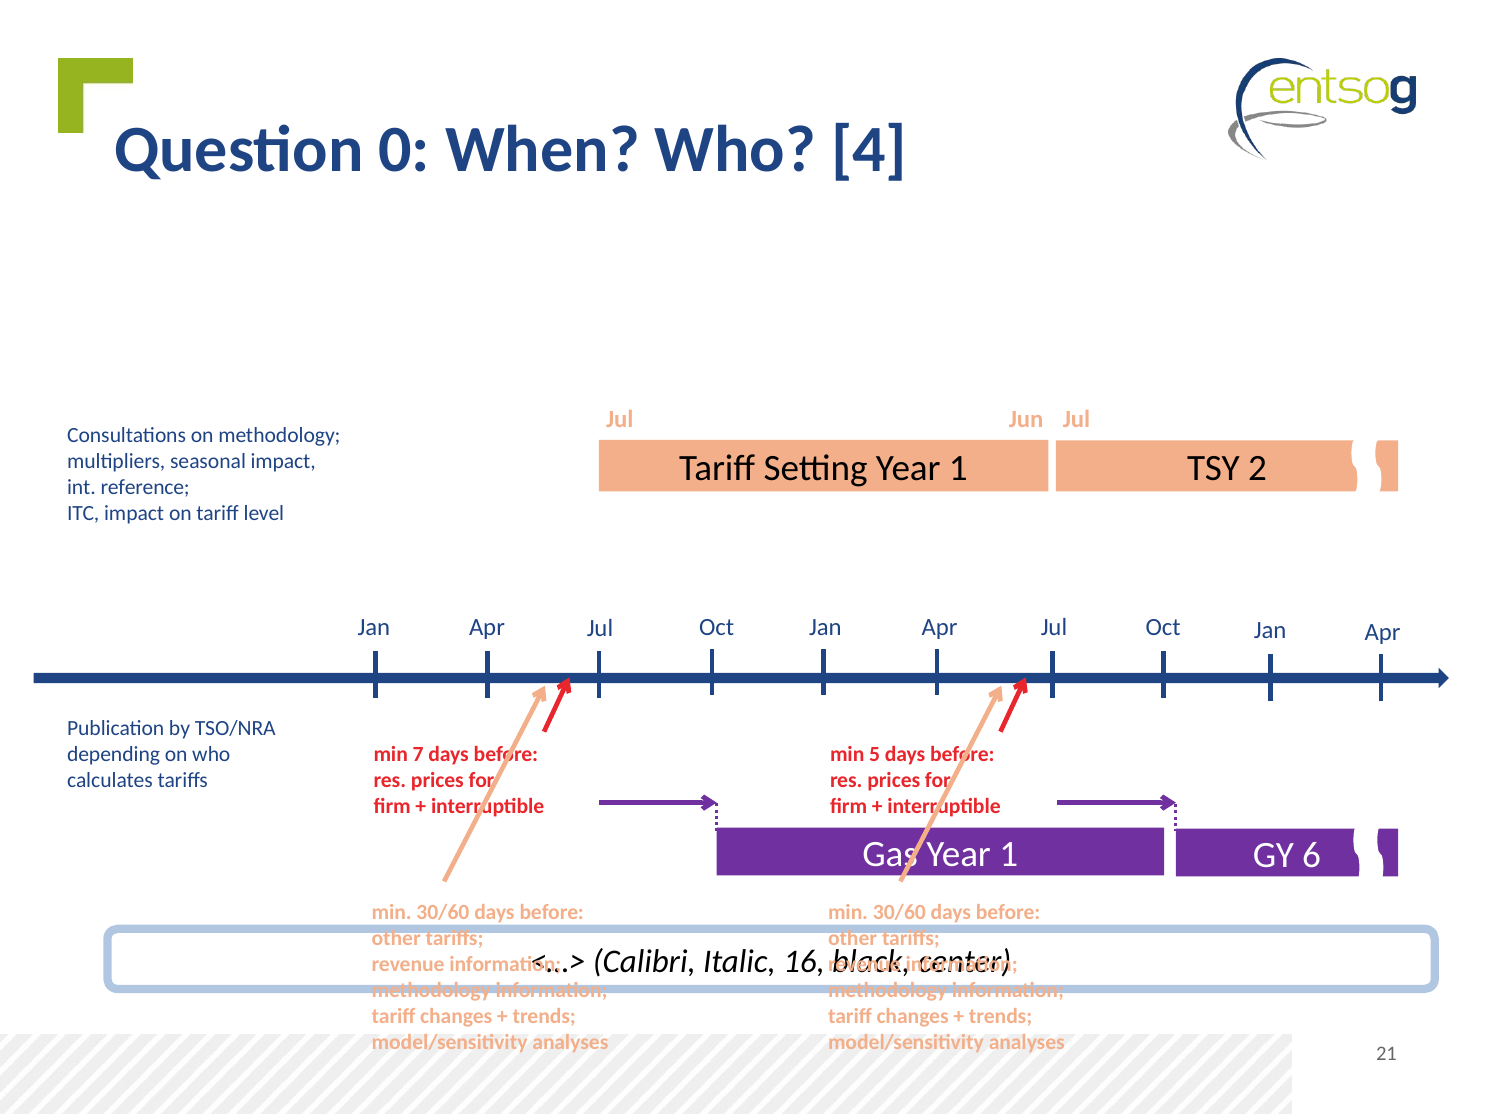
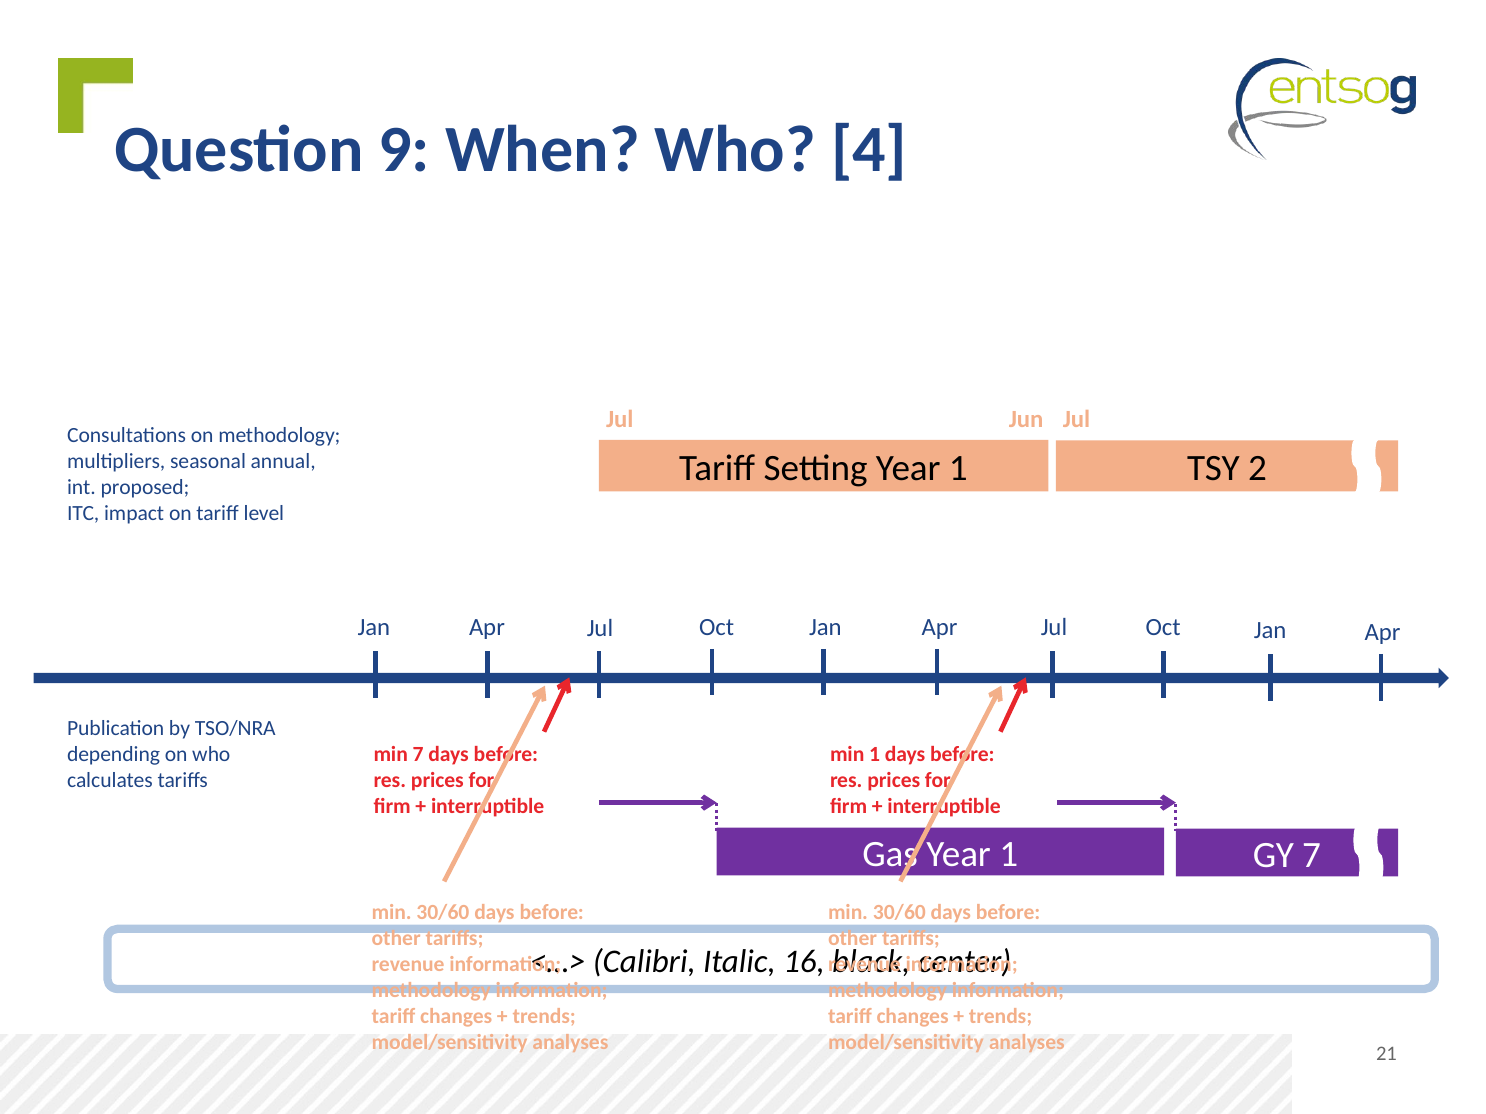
0: 0 -> 9 (404, 150)
seasonal impact: impact -> annual (283, 462)
reference: reference -> proposed (145, 488)
min 5: 5 -> 1 (875, 754)
GY 6: 6 -> 7 (1312, 856)
